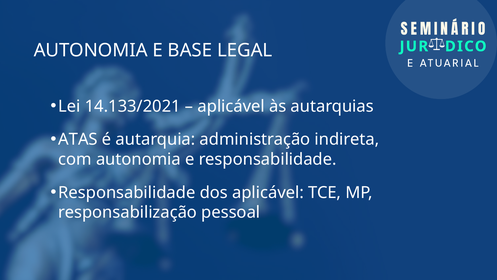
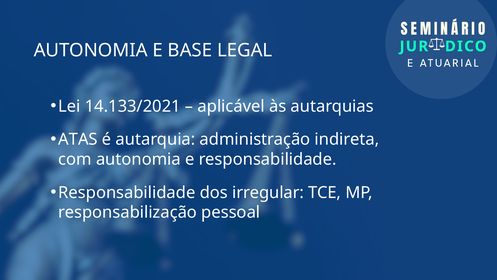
dos aplicável: aplicável -> irregular (268, 192)
